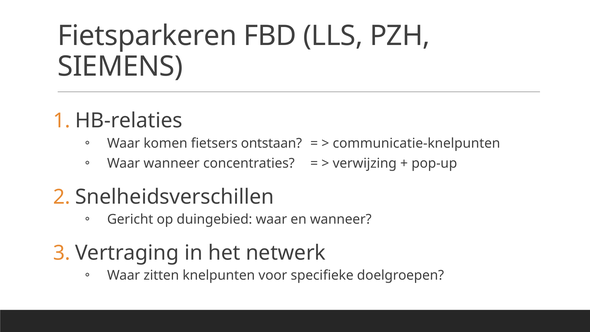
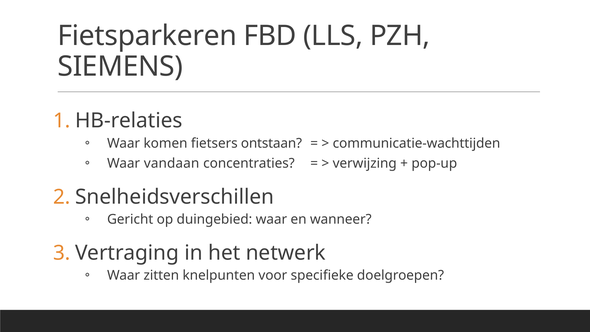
communicatie-knelpunten: communicatie-knelpunten -> communicatie-wachttijden (416, 143)
Waar wanneer: wanneer -> vandaan (172, 163)
